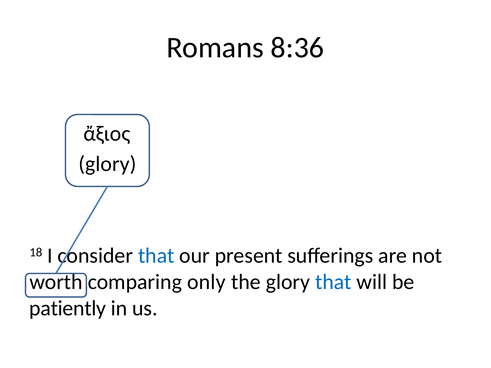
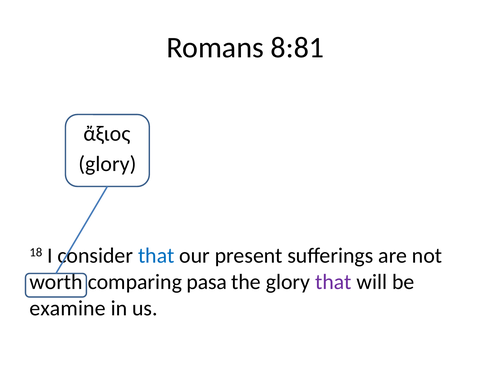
8:36: 8:36 -> 8:81 (297, 48)
only: only -> pasa (207, 282)
that colour: blue -> purple (333, 282)
patiently: patiently -> examine (68, 308)
